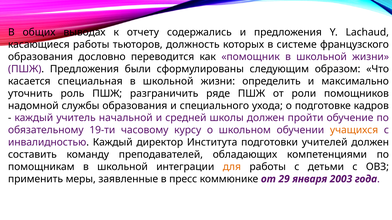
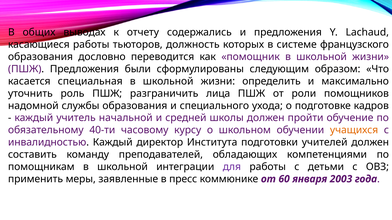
ряде: ряде -> лица (218, 94)
19-ти: 19-ти -> 40-ти (102, 130)
для colour: orange -> purple (232, 167)
29: 29 -> 60 (284, 179)
